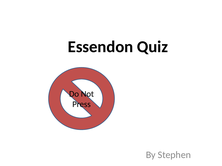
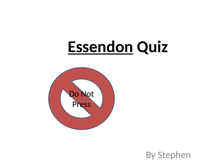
Essendon underline: none -> present (100, 47)
